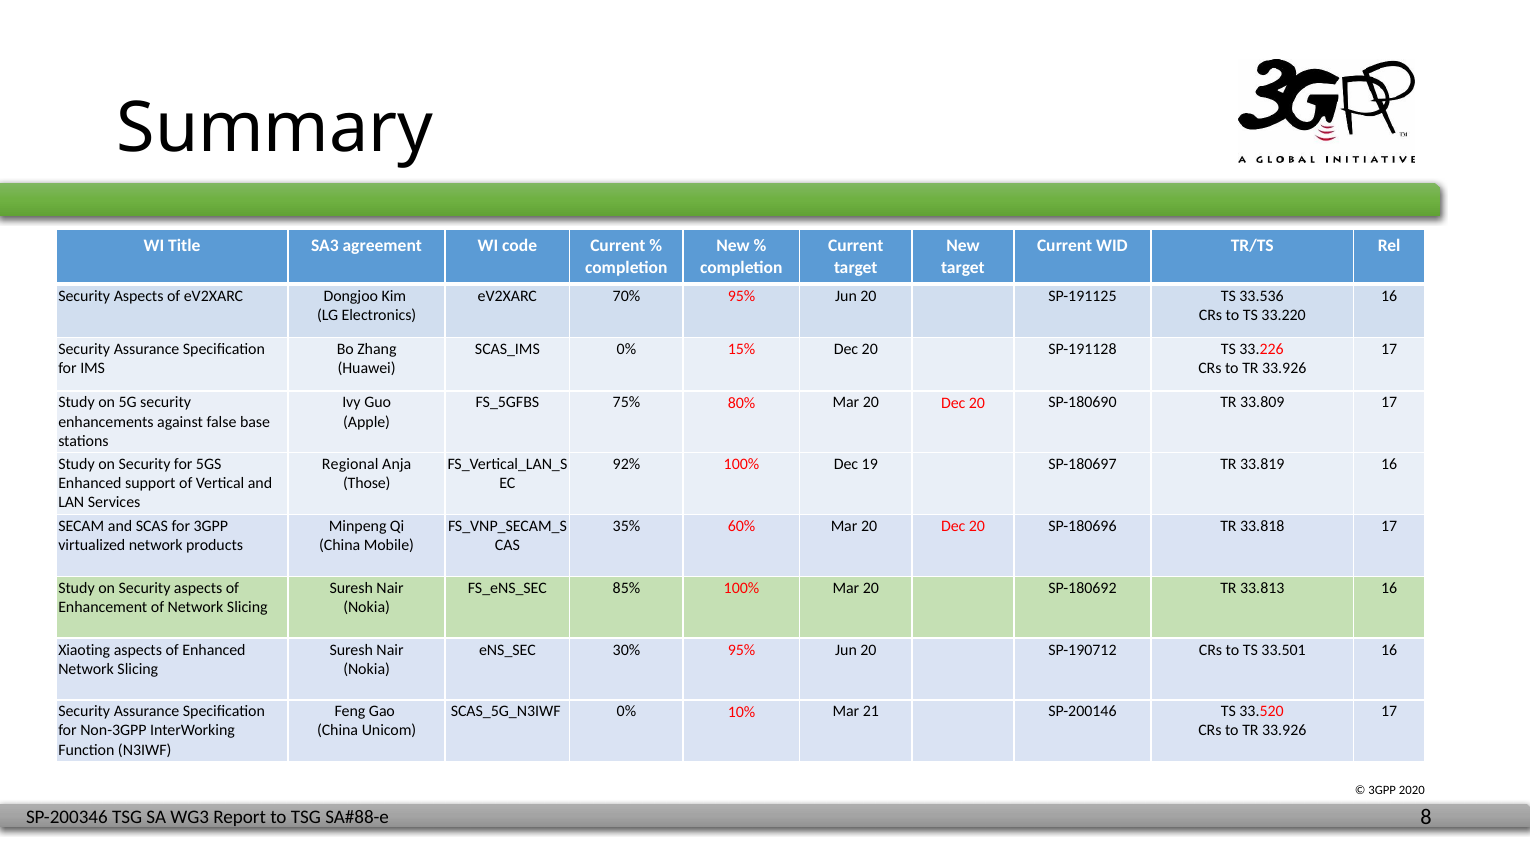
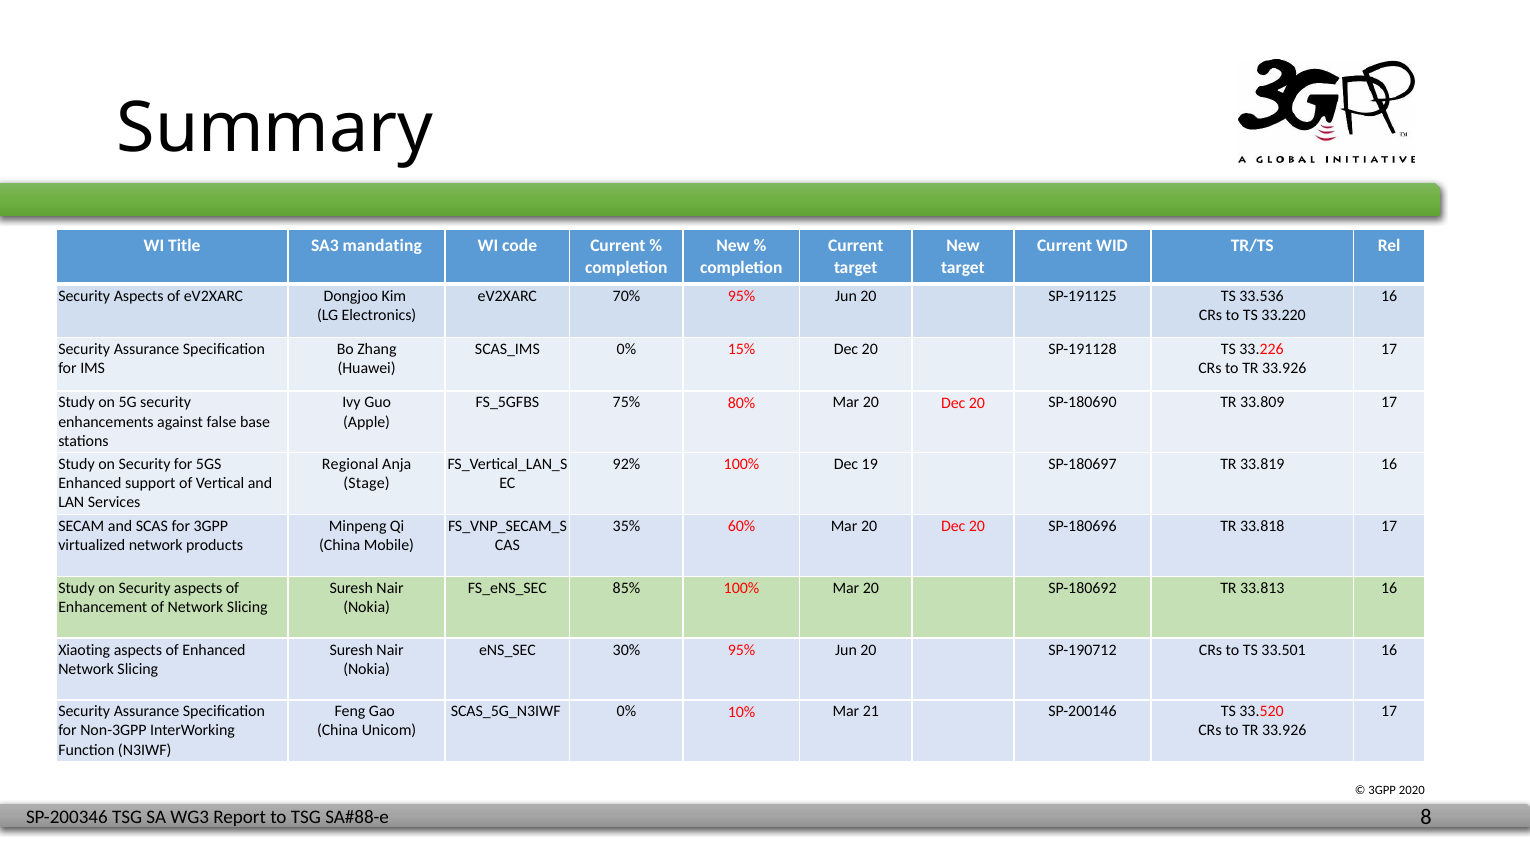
agreement: agreement -> mandating (382, 246)
Those: Those -> Stage (367, 484)
